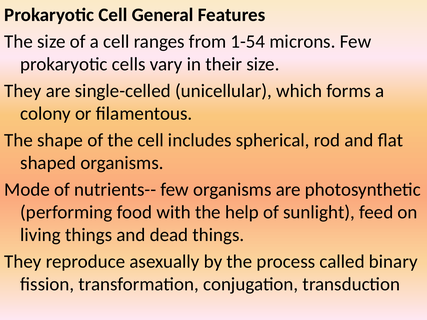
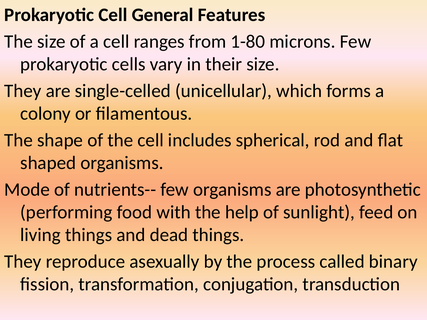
1-54: 1-54 -> 1-80 (248, 41)
